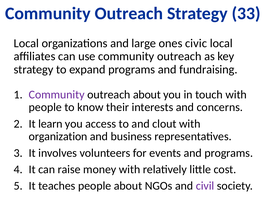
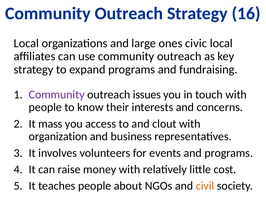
33: 33 -> 16 (246, 14)
outreach about: about -> issues (147, 95)
learn: learn -> mass (50, 124)
civil colour: purple -> orange (205, 186)
